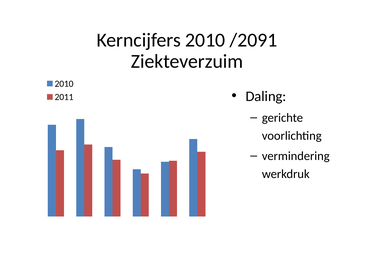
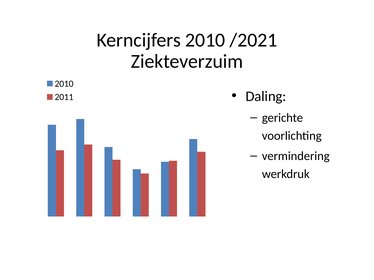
/2091: /2091 -> /2021 (254, 40)
